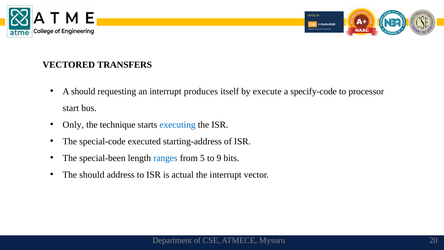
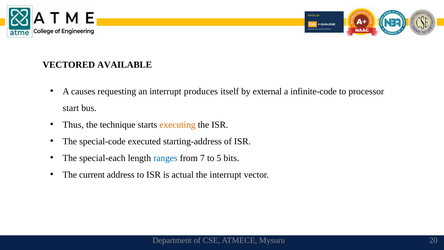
TRANSFERS: TRANSFERS -> AVAILABLE (125, 65)
A should: should -> causes (83, 91)
execute: execute -> external (267, 91)
specify-code: specify-code -> infinite-code (314, 91)
Only: Only -> Thus (73, 125)
executing colour: blue -> orange (178, 125)
special-been: special-been -> special-each (102, 158)
5: 5 -> 7 (202, 158)
9: 9 -> 5 (219, 158)
The should: should -> current (92, 175)
